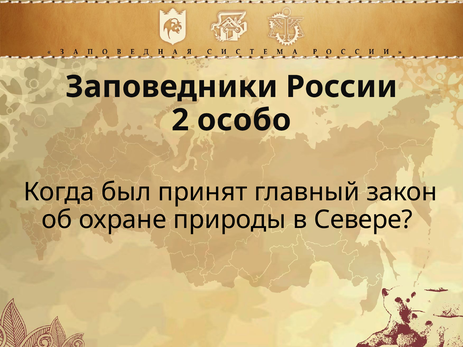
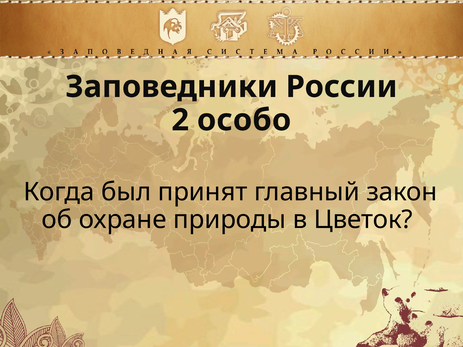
Севере: Севере -> Цветок (363, 220)
